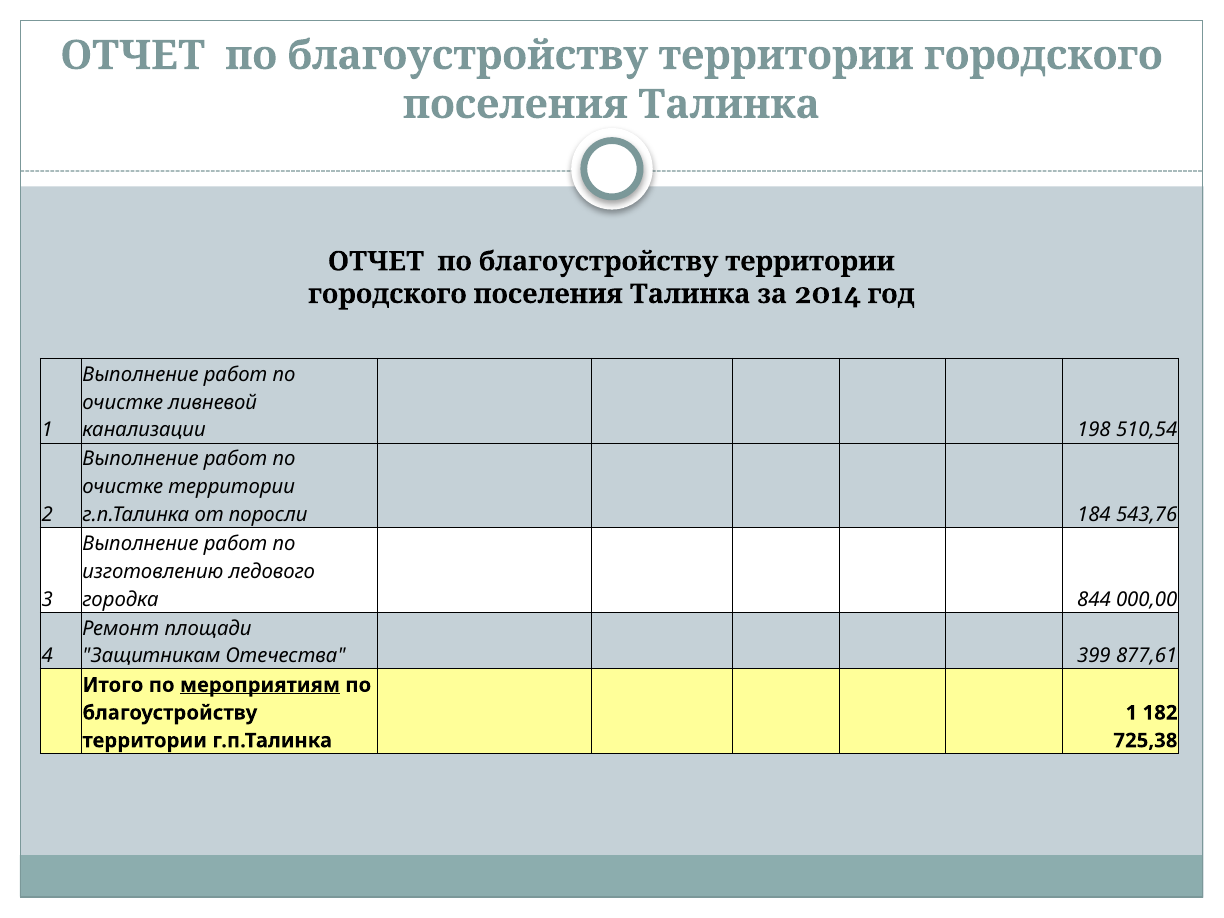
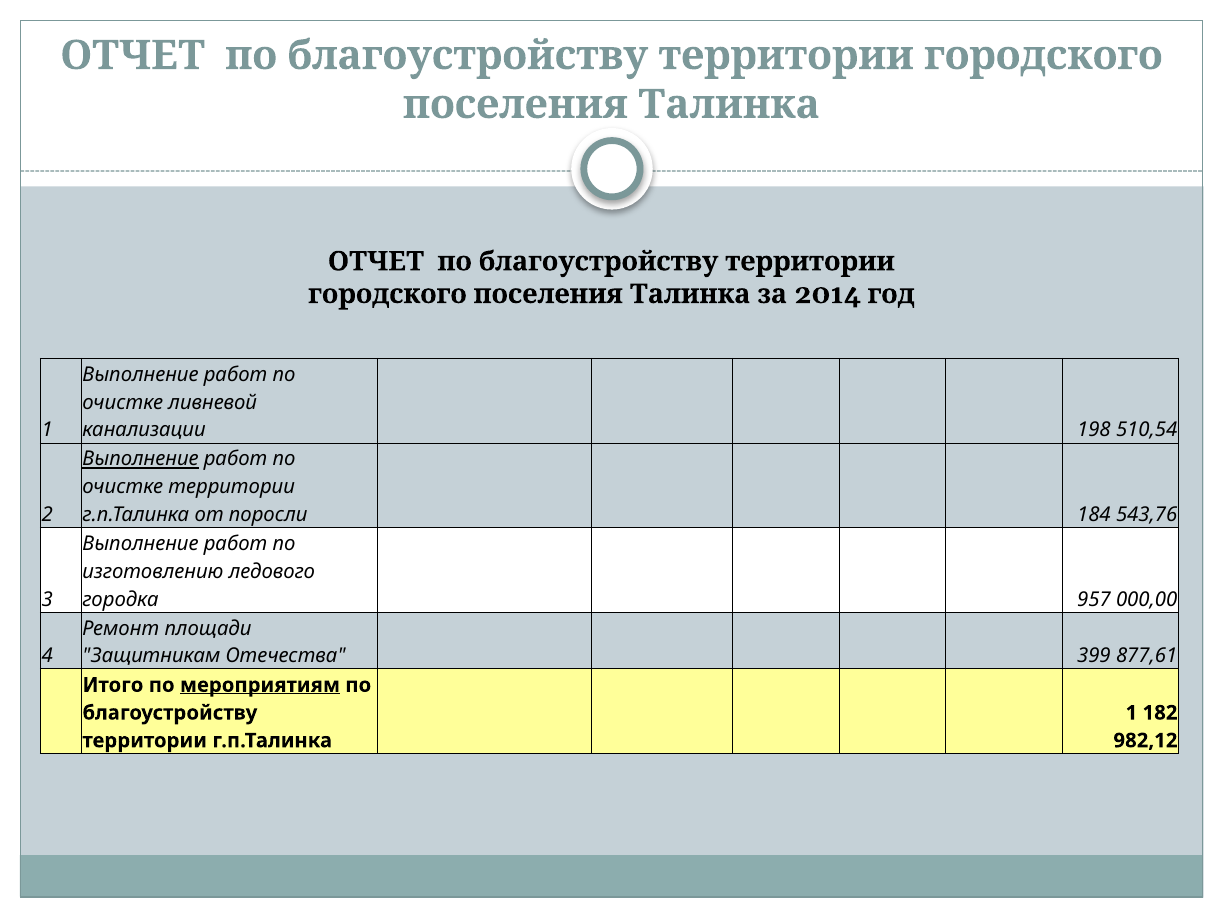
Выполнение underline: none -> present (141, 459)
844: 844 -> 957 (1094, 599)
725,38: 725,38 -> 982,12 (1145, 741)
